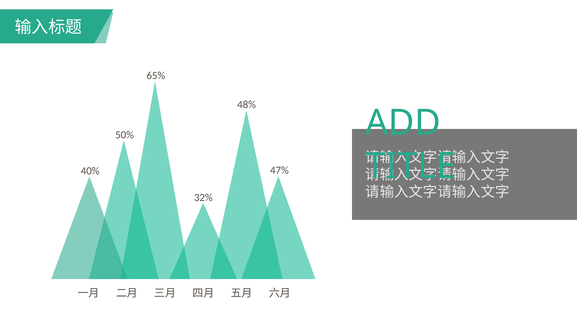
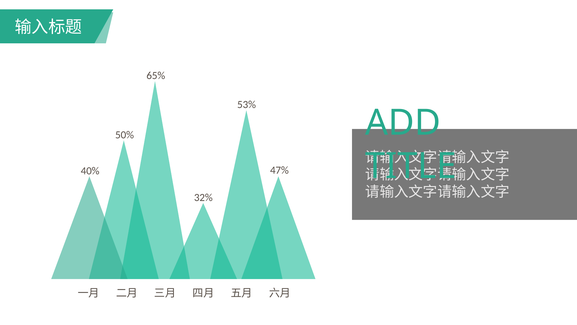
48%: 48% -> 53% (247, 104)
